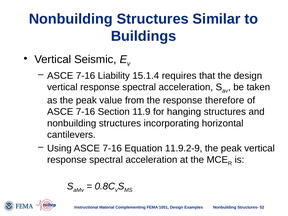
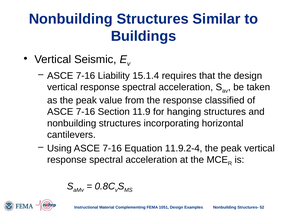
therefore: therefore -> classified (225, 100)
11.9.2-9: 11.9.2-9 -> 11.9.2-4 (184, 148)
